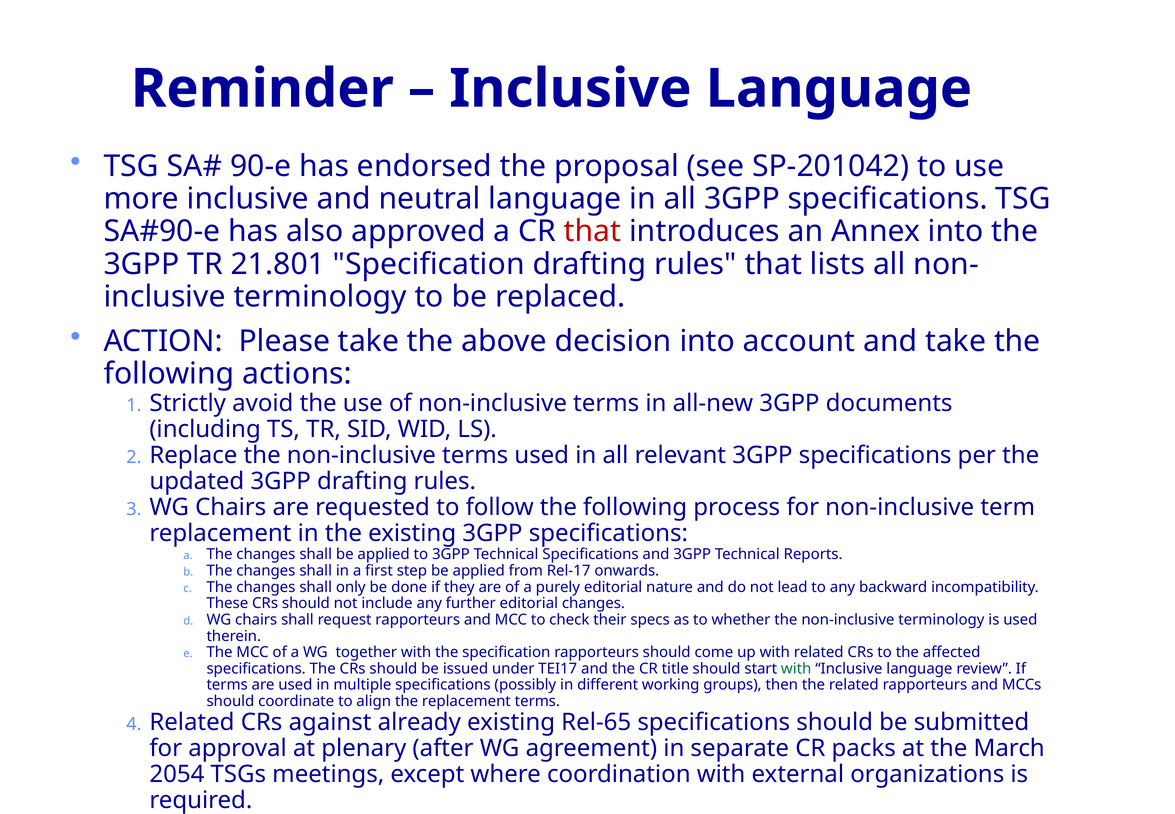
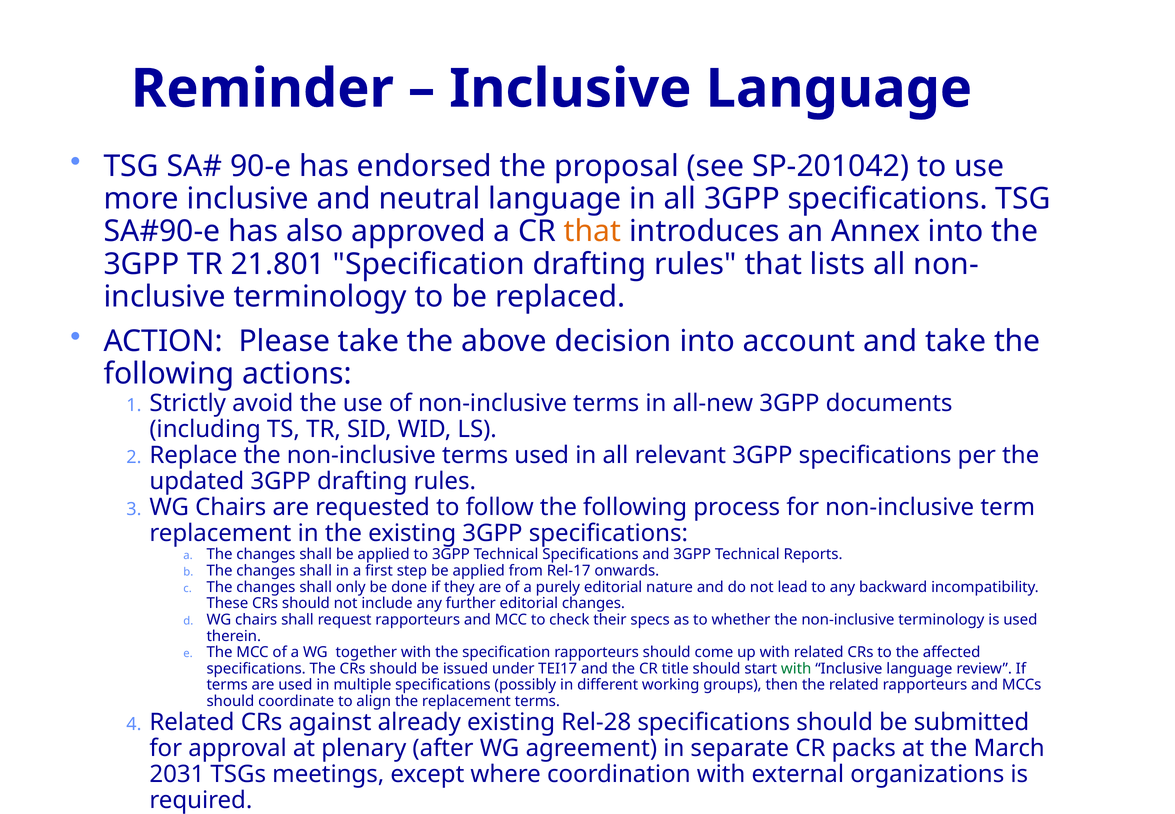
that colour: red -> orange (593, 231)
Rel-65: Rel-65 -> Rel-28 (596, 722)
2054: 2054 -> 2031 (177, 774)
